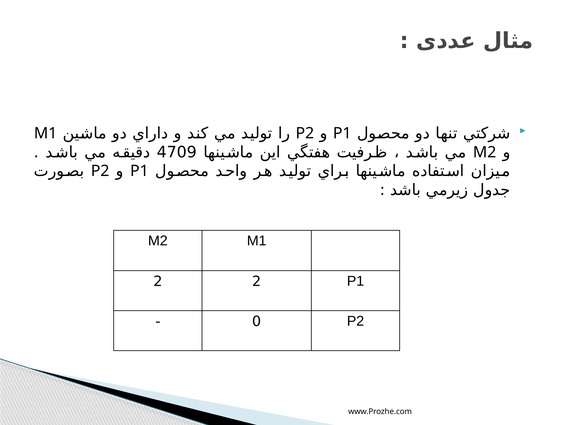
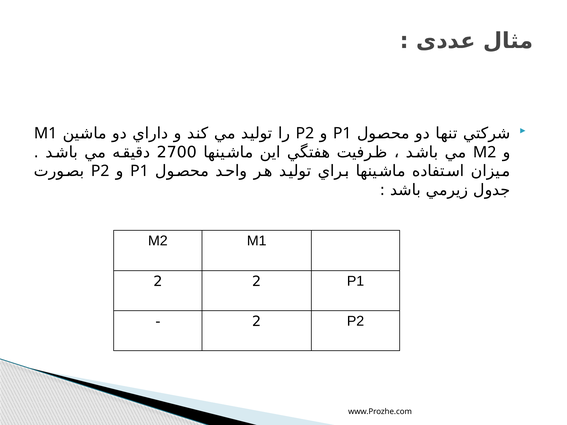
4709: 4709 -> 2700 (177, 152)
0: 0 -> 2 (257, 322)
